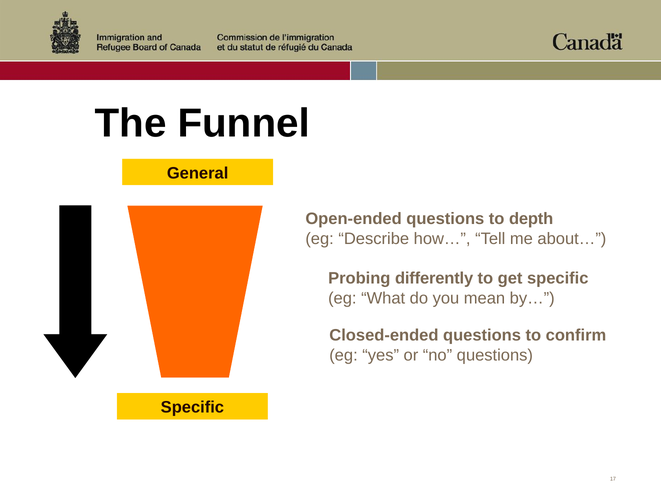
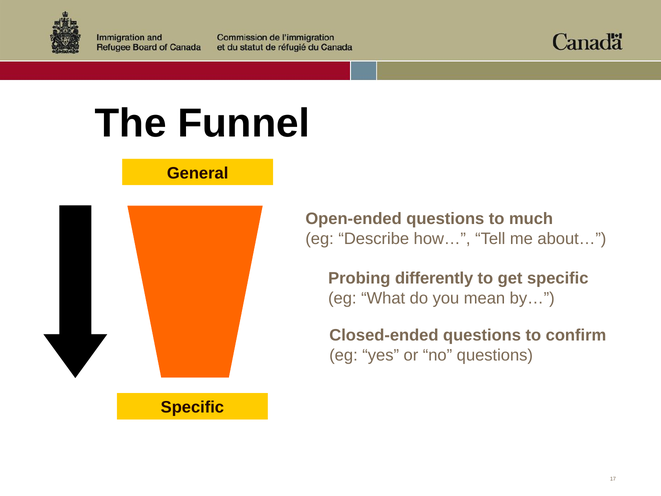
depth: depth -> much (531, 219)
